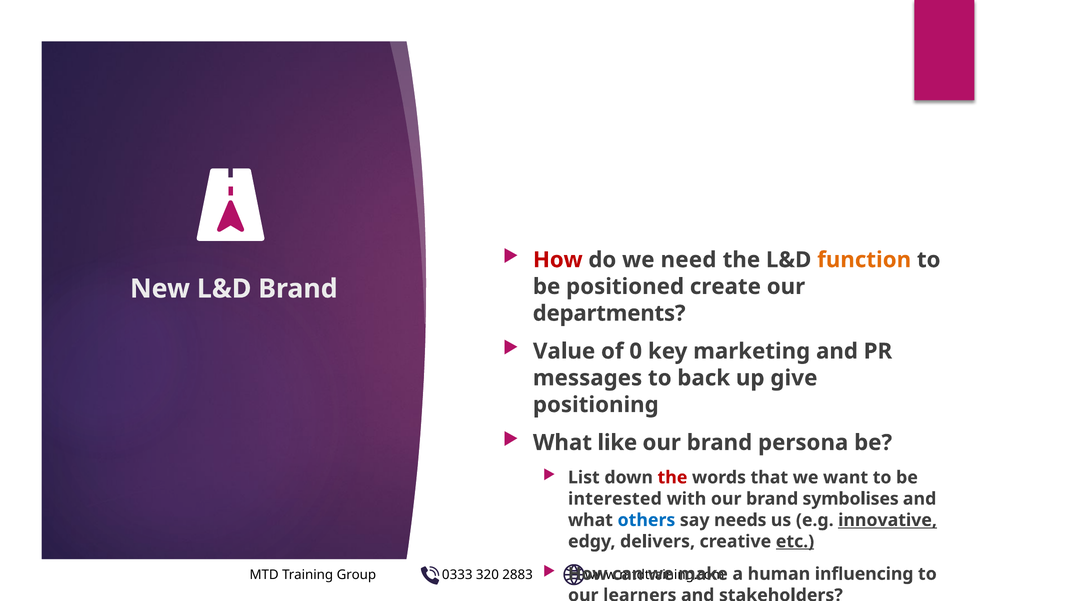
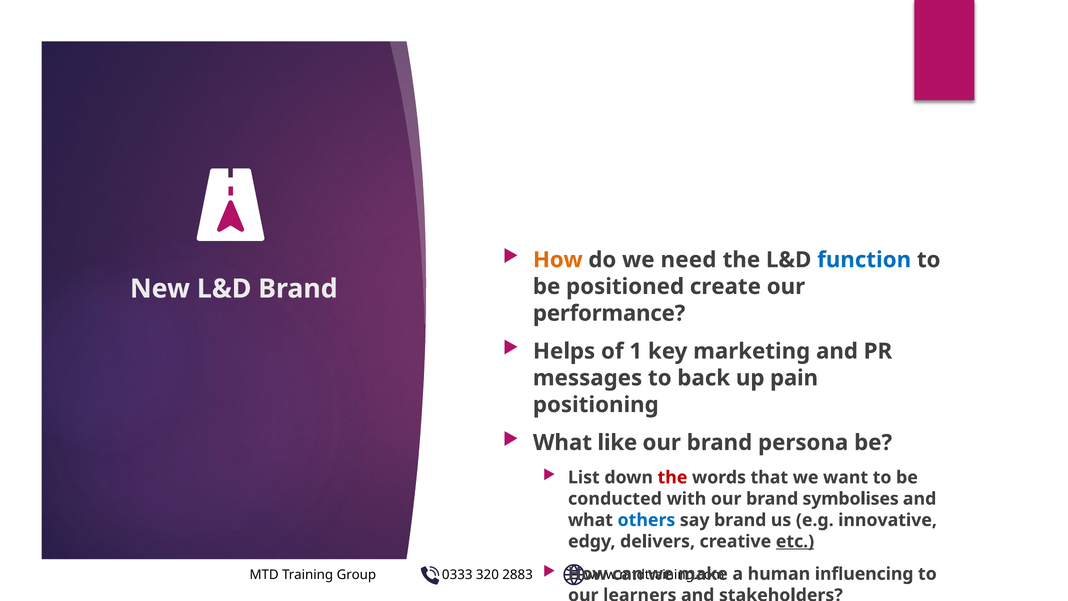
How colour: red -> orange (558, 260)
function colour: orange -> blue (864, 260)
departments: departments -> performance (609, 313)
Value: Value -> Helps (564, 351)
0: 0 -> 1 (636, 351)
give: give -> pain (794, 378)
interested: interested -> conducted (615, 499)
say needs: needs -> brand (740, 520)
innovative underline: present -> none (888, 520)
